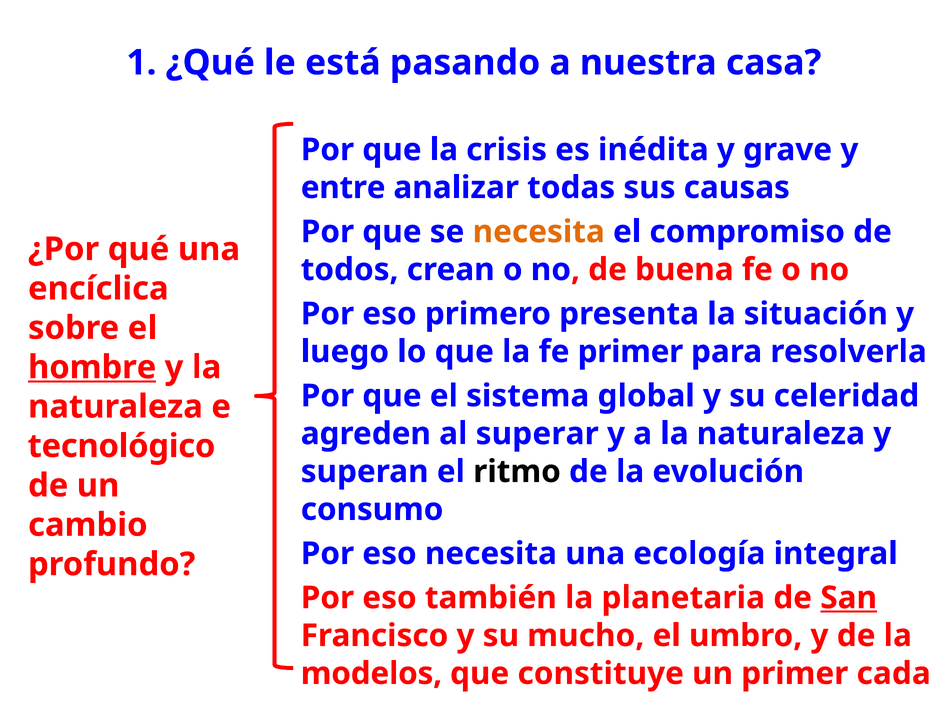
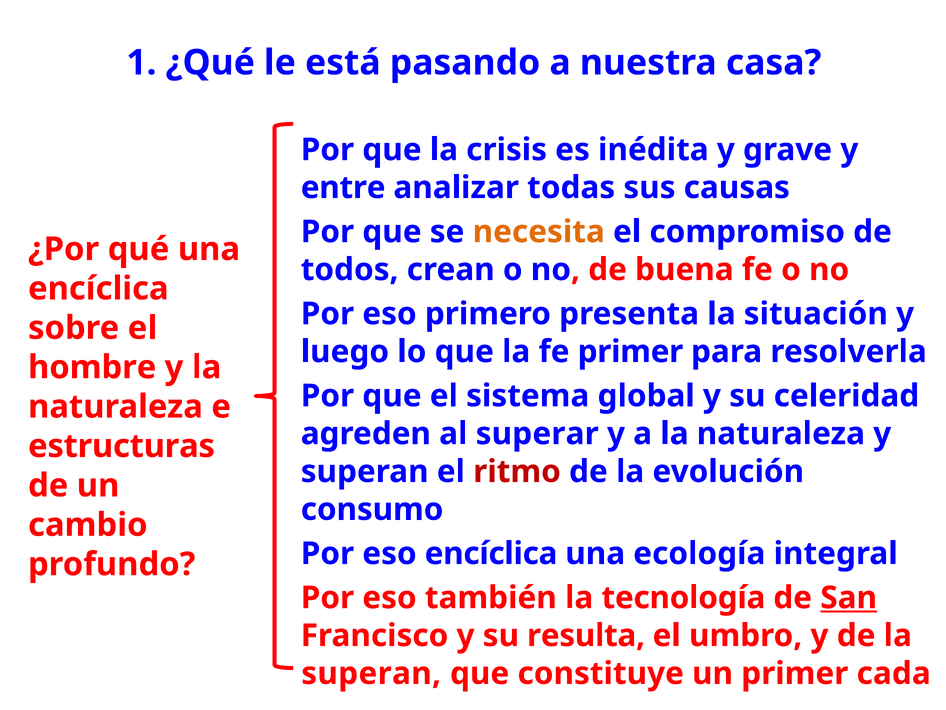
hombre underline: present -> none (92, 367)
tecnológico: tecnológico -> estructuras (121, 446)
ritmo colour: black -> red (517, 471)
eso necesita: necesita -> encíclica (491, 553)
planetaria: planetaria -> tecnología (683, 597)
mucho: mucho -> resulta (586, 635)
modelos: modelos -> superan (371, 673)
